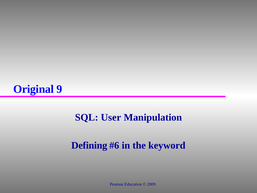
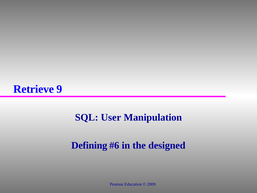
Original: Original -> Retrieve (34, 89)
keyword: keyword -> designed (167, 145)
